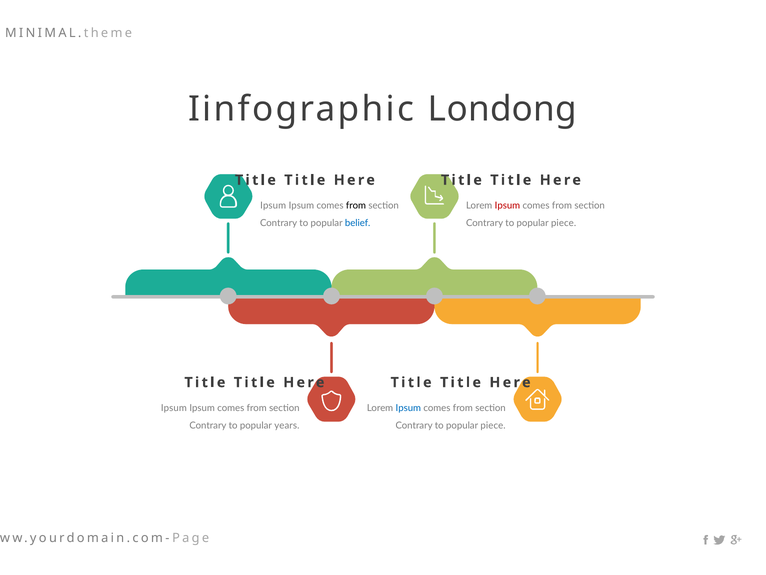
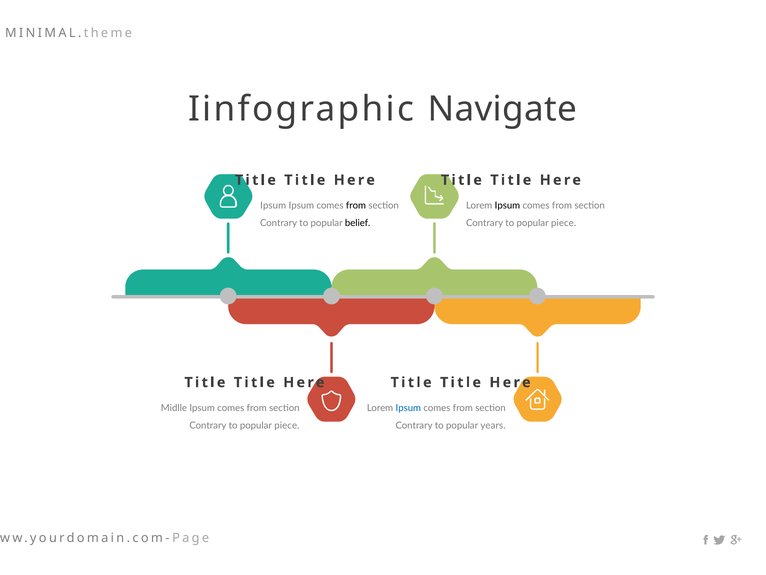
Londong: Londong -> Navigate (502, 109)
Ipsum colour: red -> black (507, 206)
belief colour: blue -> black (358, 223)
Ipsum: Ipsum -> Midlle (174, 408)
years: years -> piece (287, 425)
piece: piece -> years (493, 425)
